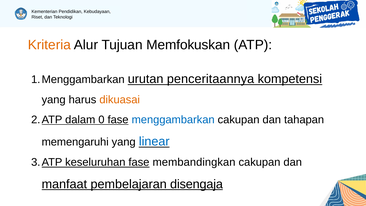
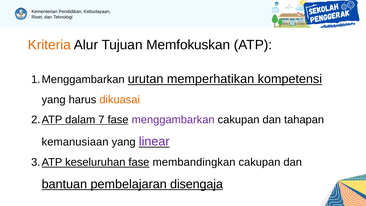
penceritaannya: penceritaannya -> memperhatikan (211, 79)
0: 0 -> 7 (101, 120)
menggambarkan colour: blue -> purple (173, 120)
memengaruhi: memengaruhi -> kemanusiaan (75, 142)
linear colour: blue -> purple (154, 141)
manfaat: manfaat -> bantuan (64, 184)
